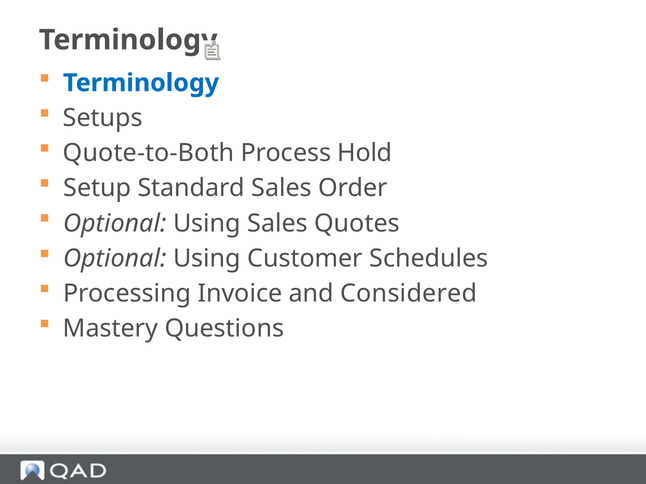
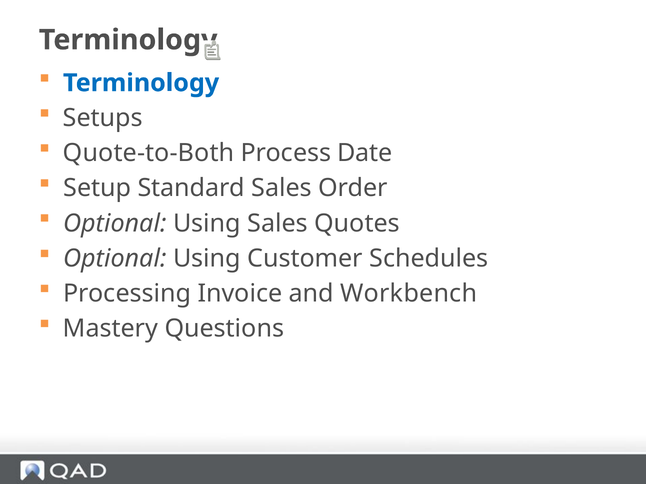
Hold: Hold -> Date (365, 153)
Considered: Considered -> Workbench (409, 294)
